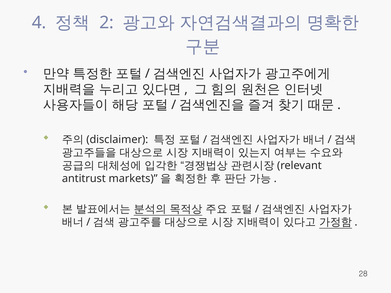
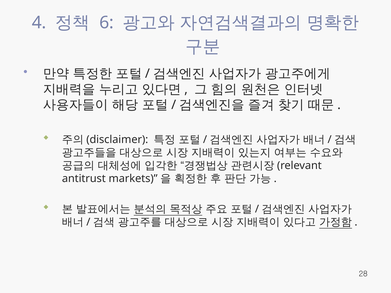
2: 2 -> 6 (107, 23)
